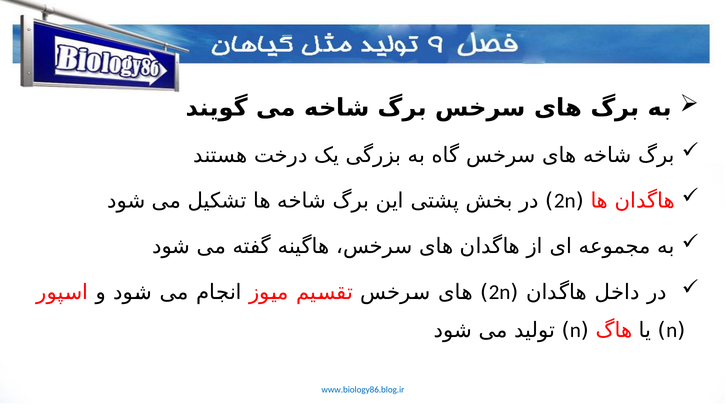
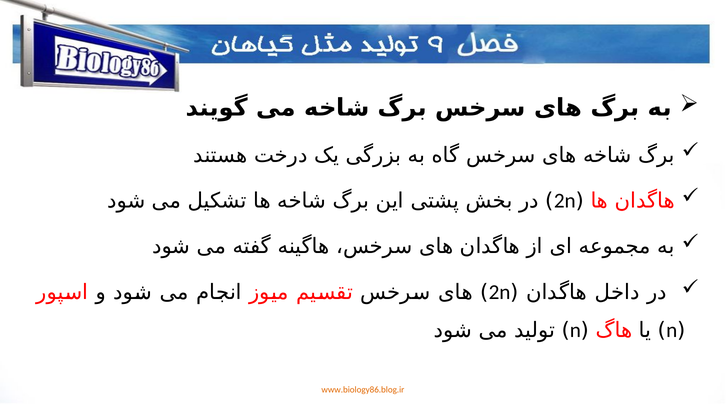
www.biology86.blog.ir colour: blue -> orange (363, 390)
